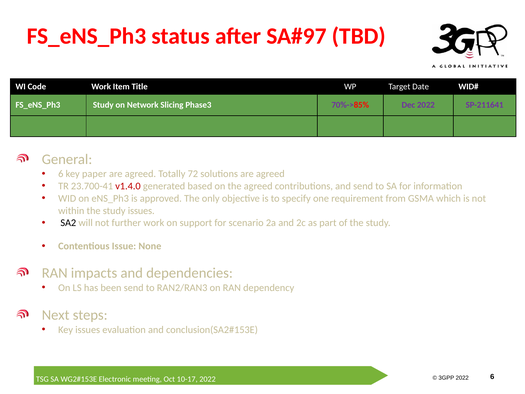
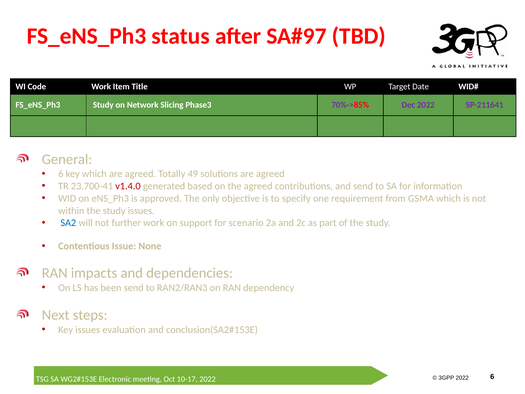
key paper: paper -> which (94, 174)
72: 72 -> 49 (193, 174)
SA2 colour: black -> blue (68, 223)
